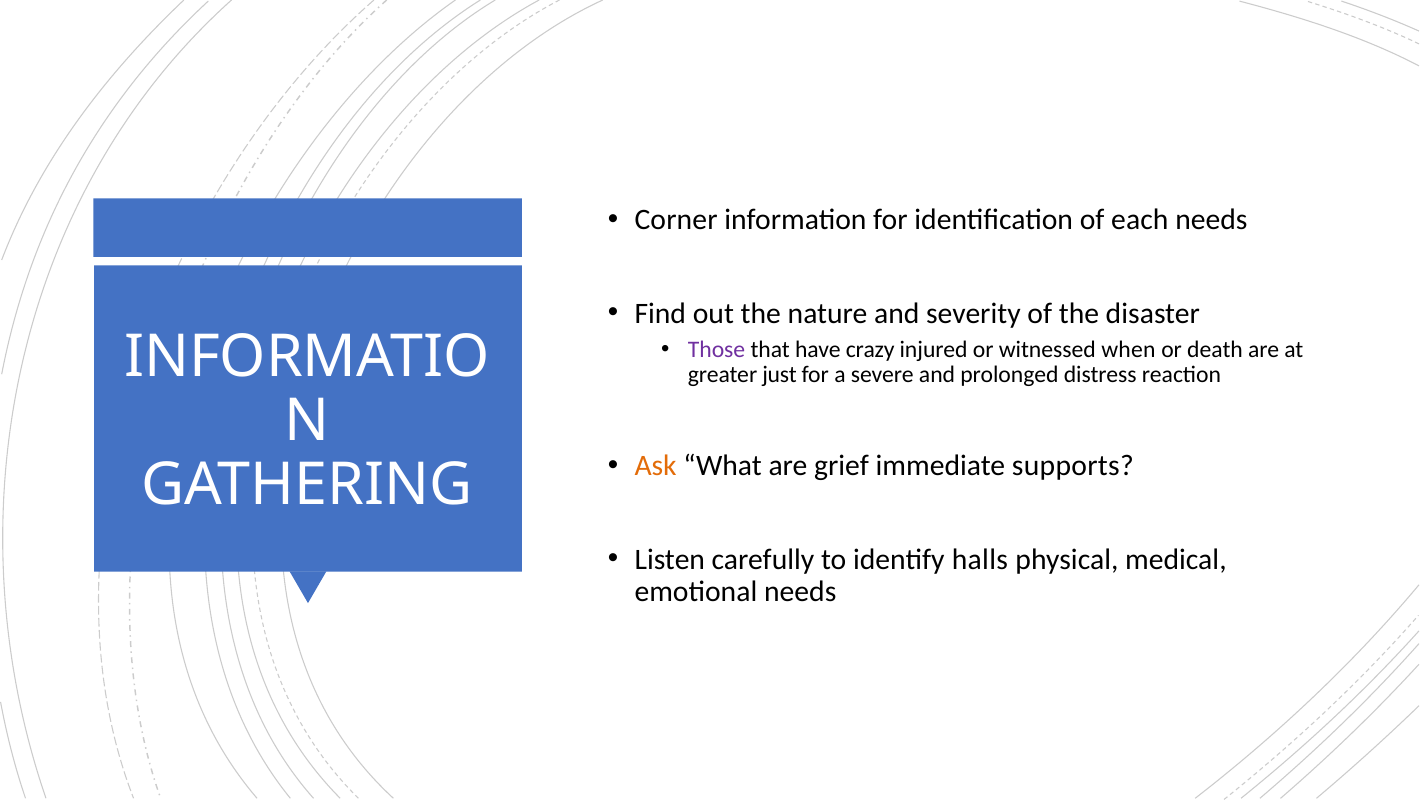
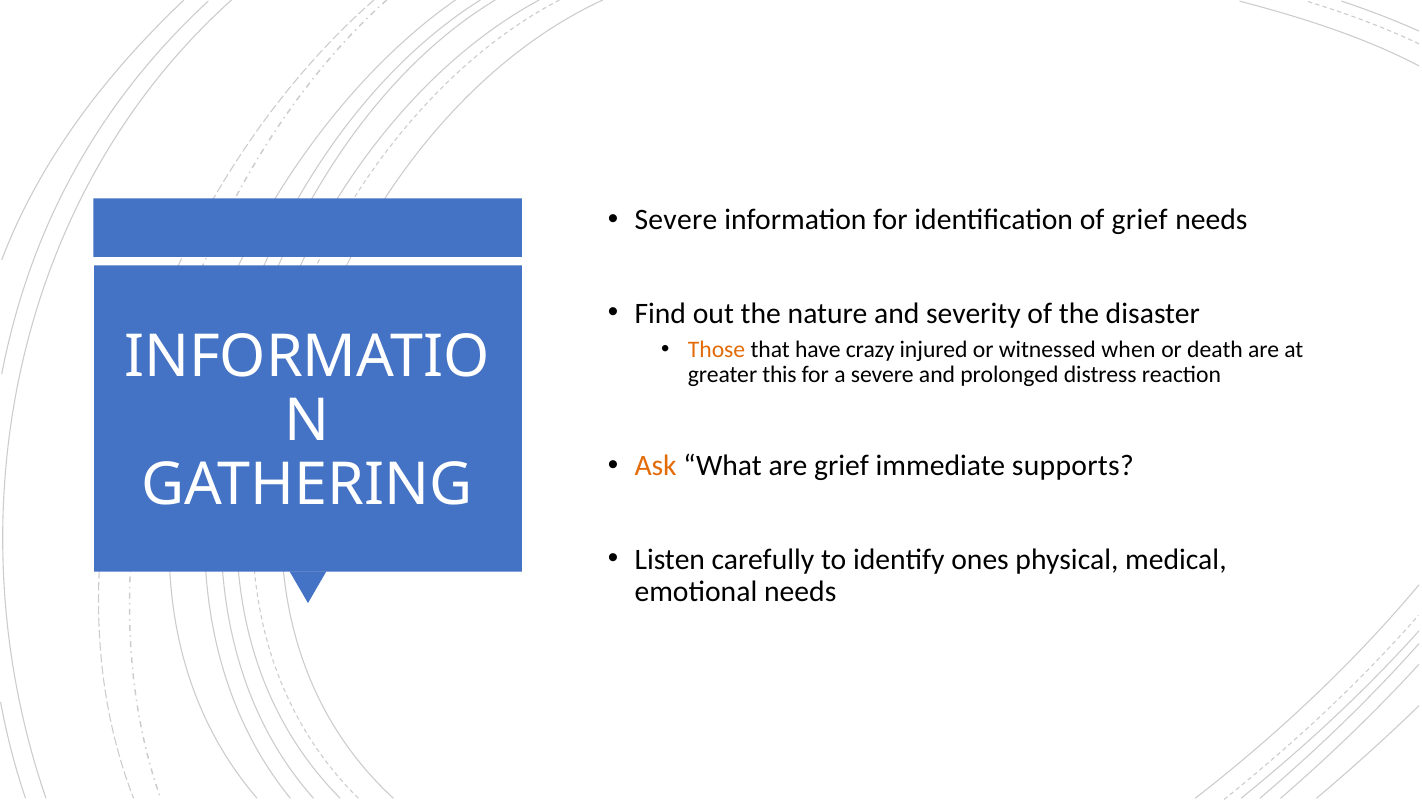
Corner: Corner -> Severe (676, 220)
of each: each -> grief (1140, 220)
Those colour: purple -> orange (717, 349)
just: just -> this (780, 375)
halls: halls -> ones (980, 559)
